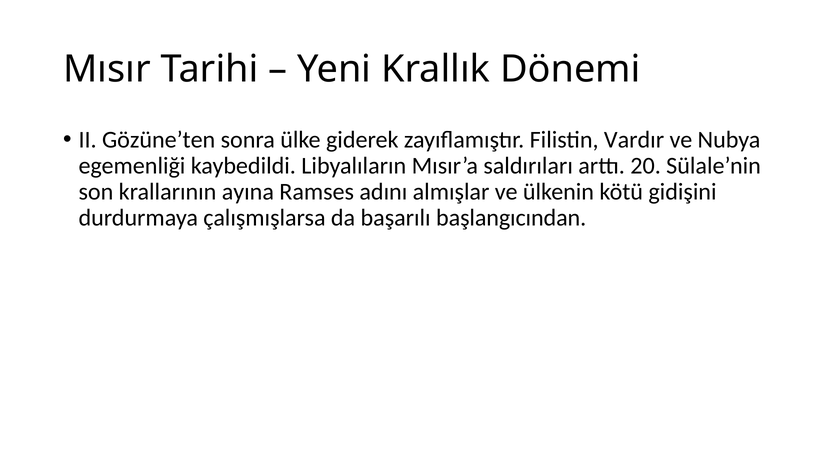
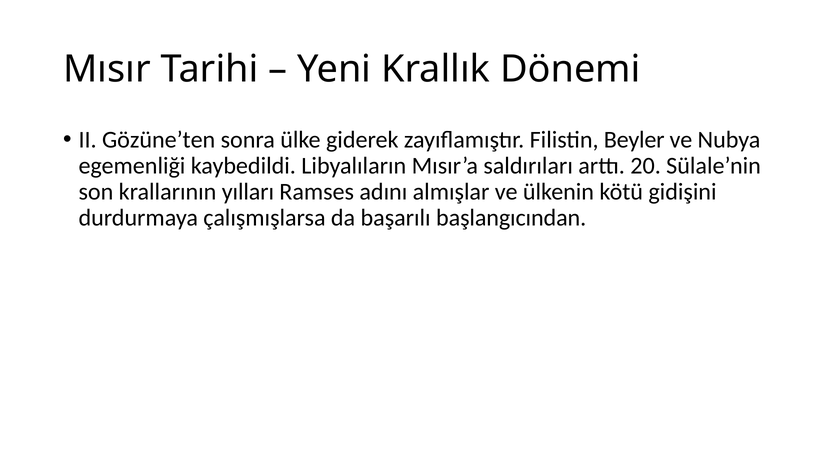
Vardır: Vardır -> Beyler (634, 140)
ayına: ayına -> yılları (248, 192)
